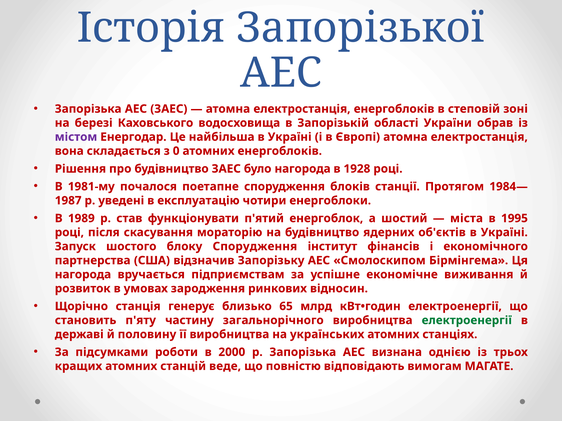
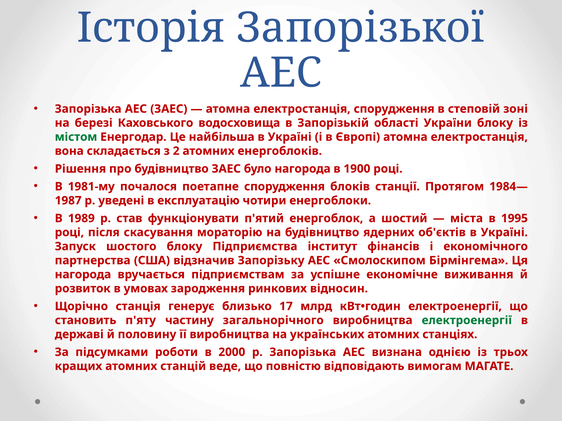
електростанція енергоблоків: енергоблоків -> спорудження (394, 109)
України обрав: обрав -> блоку (495, 123)
містом colour: purple -> green (76, 137)
0: 0 -> 2 (176, 151)
1928: 1928 -> 1900 (357, 169)
блоку Спорудження: Спорудження -> Підприємства (255, 247)
65: 65 -> 17 (286, 307)
